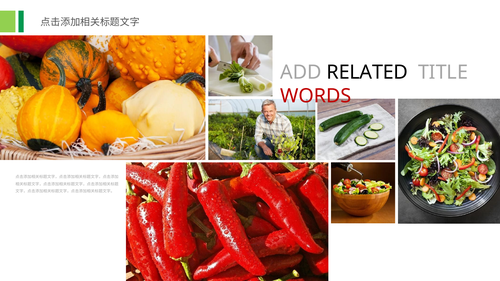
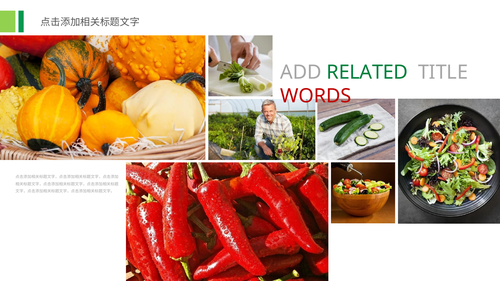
RELATED colour: black -> green (367, 72)
